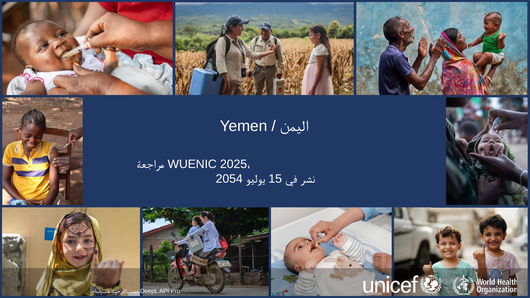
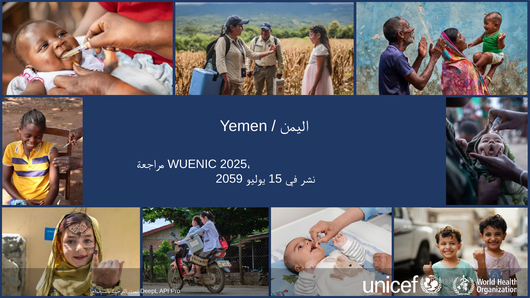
2054: 2054 -> 2059 (229, 179)
